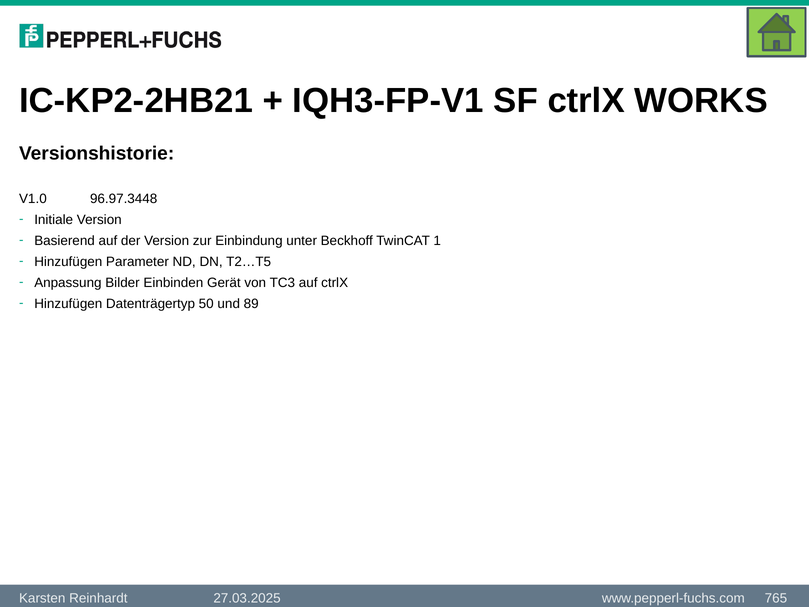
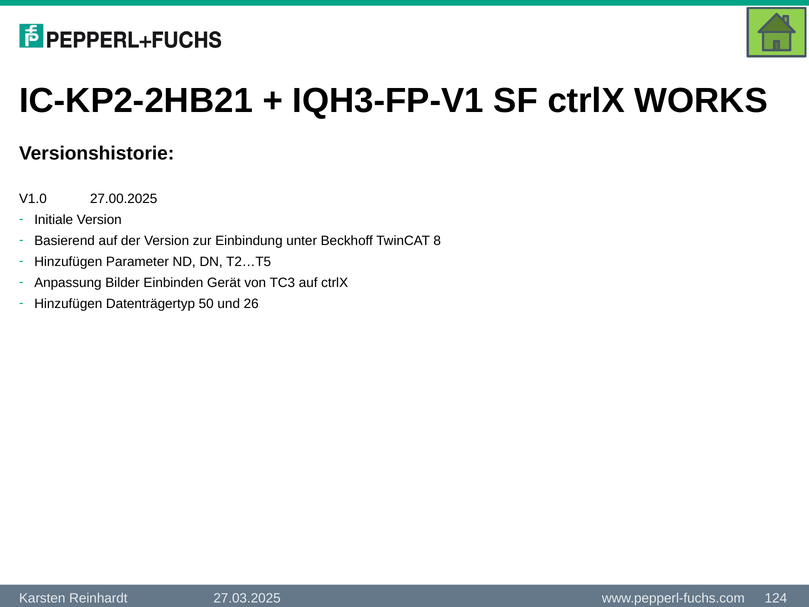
96.97.3448: 96.97.3448 -> 27.00.2025 (124, 198)
1: 1 -> 8 (437, 241)
89: 89 -> 26 (251, 304)
765: 765 -> 124 (776, 598)
